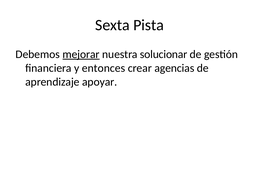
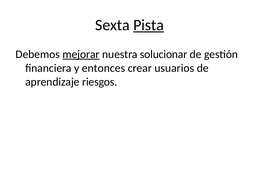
Pista underline: none -> present (149, 25)
agencias: agencias -> usuarios (174, 68)
apoyar: apoyar -> riesgos (100, 82)
